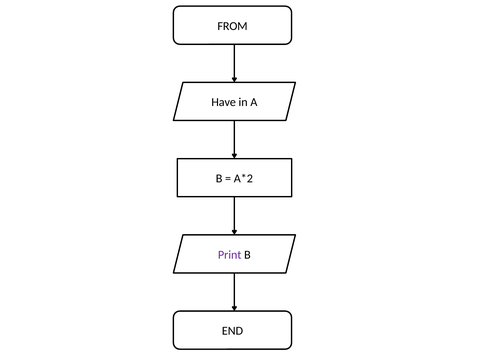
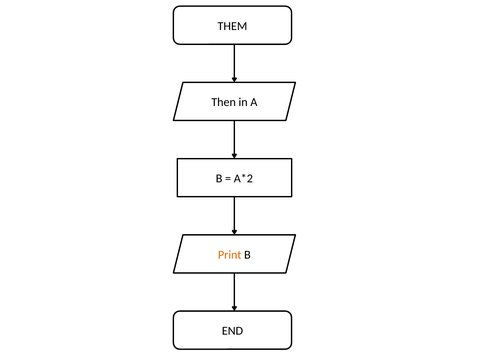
FROM: FROM -> THEM (232, 26)
Have: Have -> Then (224, 102)
Print colour: purple -> orange (230, 255)
